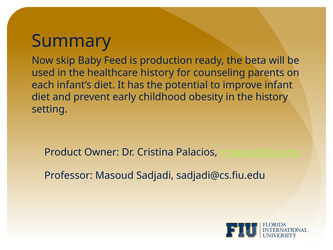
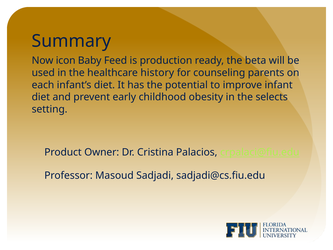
skip: skip -> icon (66, 60)
the history: history -> selects (272, 97)
